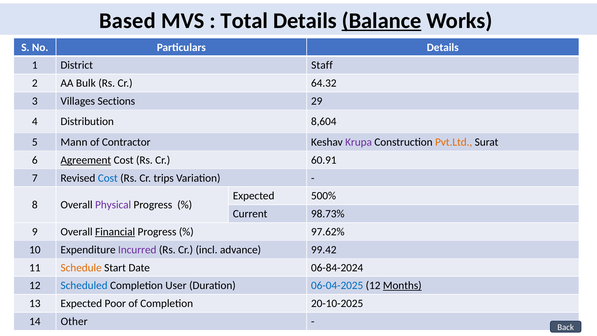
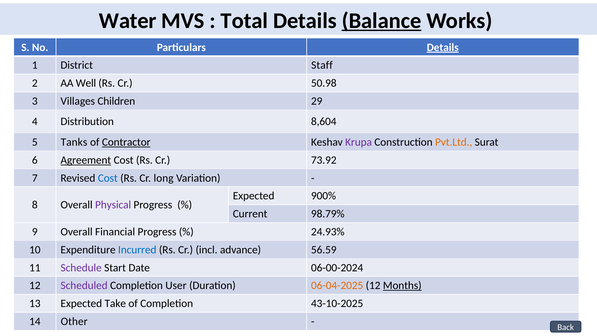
Based: Based -> Water (128, 21)
Details underline: none -> present (443, 47)
Bulk: Bulk -> Well (86, 83)
64.32: 64.32 -> 50.98 (324, 83)
Sections: Sections -> Children (116, 101)
Mann: Mann -> Tanks (74, 142)
Contractor underline: none -> present (126, 142)
60.91: 60.91 -> 73.92 (324, 160)
trips: trips -> long (164, 178)
500%: 500% -> 900% (324, 196)
98.73%: 98.73% -> 98.79% (328, 214)
Financial underline: present -> none (115, 232)
97.62%: 97.62% -> 24.93% (328, 232)
Incurred colour: purple -> blue (137, 250)
99.42: 99.42 -> 56.59 (324, 250)
Schedule colour: orange -> purple (81, 268)
06-84-2024: 06-84-2024 -> 06-00-2024 (337, 268)
Scheduled colour: blue -> purple (84, 285)
06-04-2025 colour: blue -> orange (337, 285)
Poor: Poor -> Take (115, 303)
20-10-2025: 20-10-2025 -> 43-10-2025 (337, 303)
